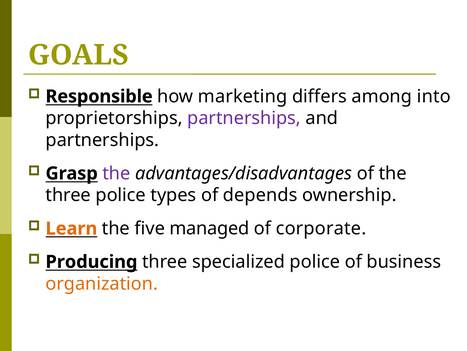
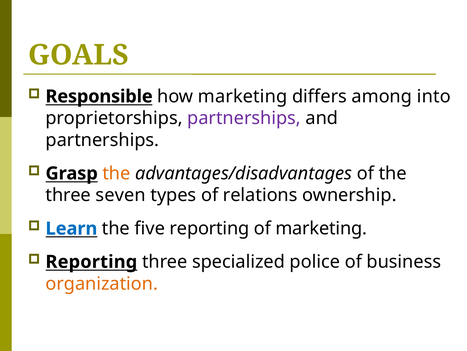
the colour: purple -> orange (116, 173)
three police: police -> seven (121, 195)
depends: depends -> relations (260, 195)
Learn colour: orange -> blue (71, 228)
five managed: managed -> reporting (209, 228)
of corporate: corporate -> marketing (321, 228)
Producing: Producing -> Reporting (91, 261)
